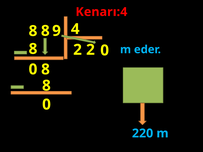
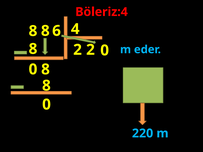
Kenarı:4: Kenarı:4 -> Böleriz:4 (102, 12)
9: 9 -> 6 (57, 31)
